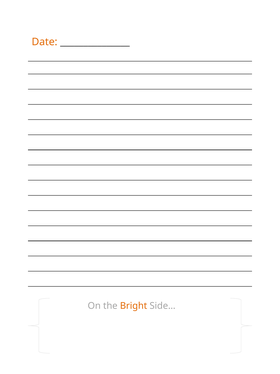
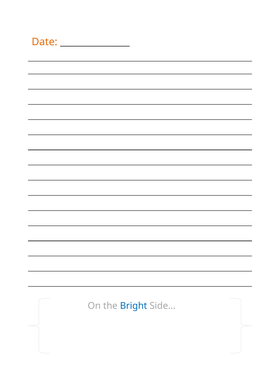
Bright colour: orange -> blue (134, 305)
